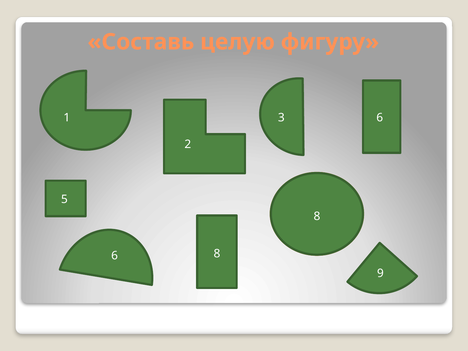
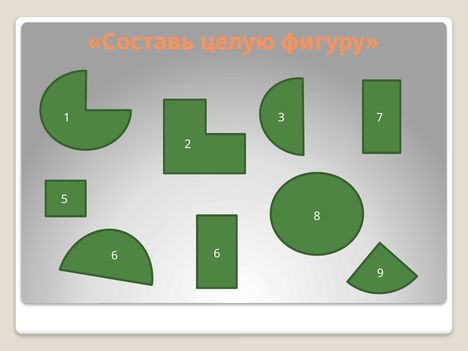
3 6: 6 -> 7 (380, 118)
6 8: 8 -> 6 (217, 254)
